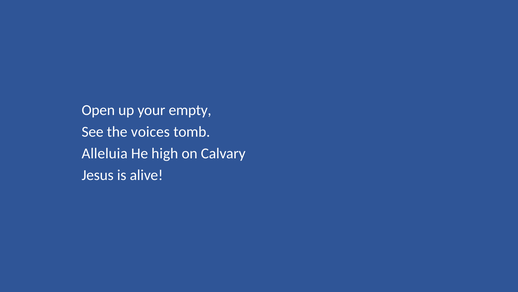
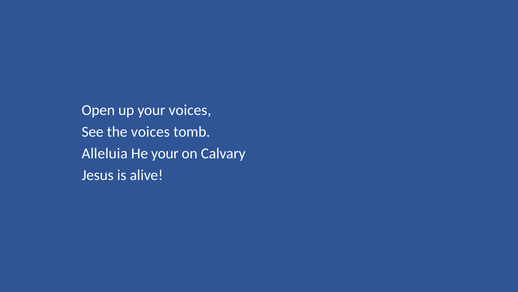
your empty: empty -> voices (190, 110)
He high: high -> your (165, 153)
